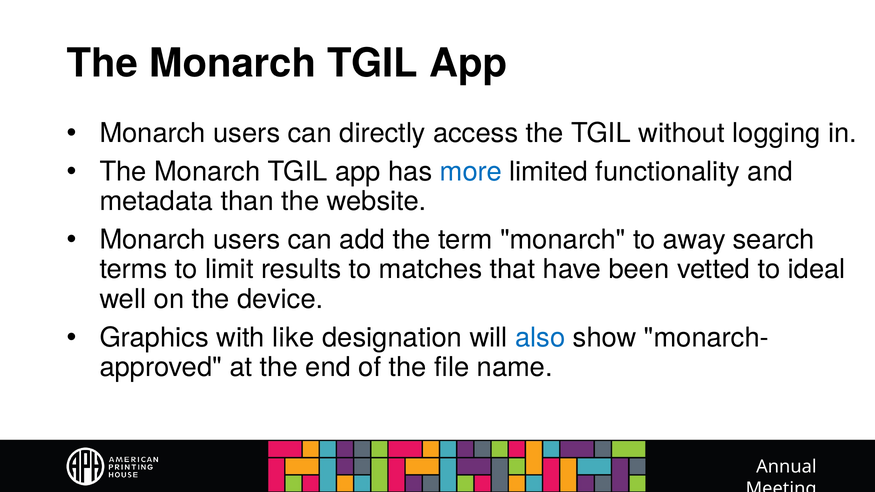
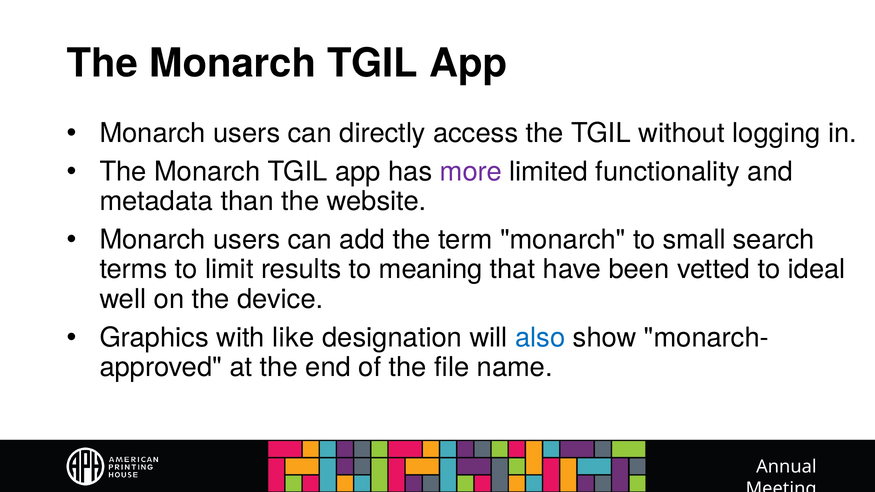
more colour: blue -> purple (471, 172)
away: away -> small (694, 240)
matches: matches -> meaning (431, 270)
